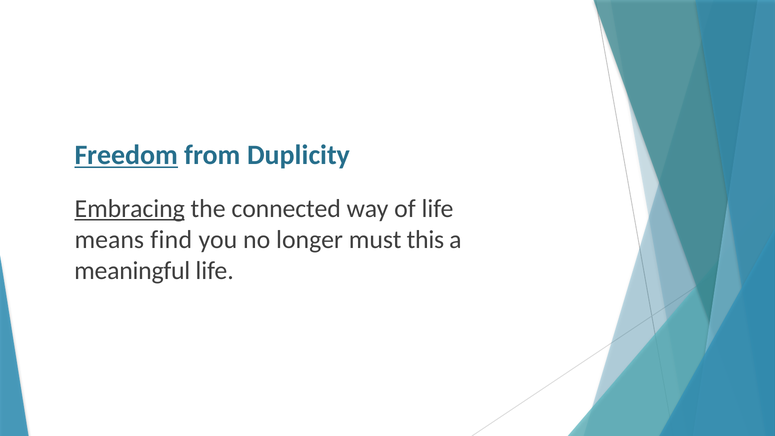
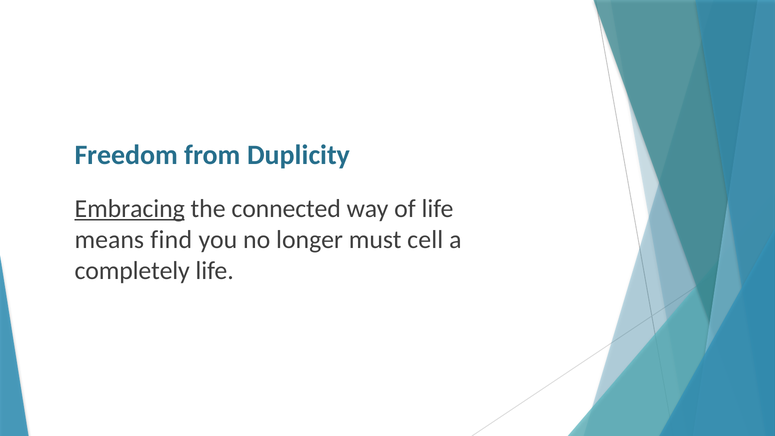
Freedom underline: present -> none (126, 155)
this: this -> cell (425, 240)
meaningful: meaningful -> completely (132, 271)
